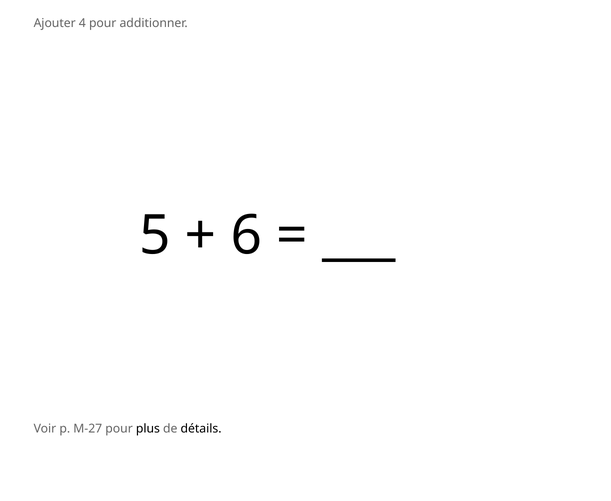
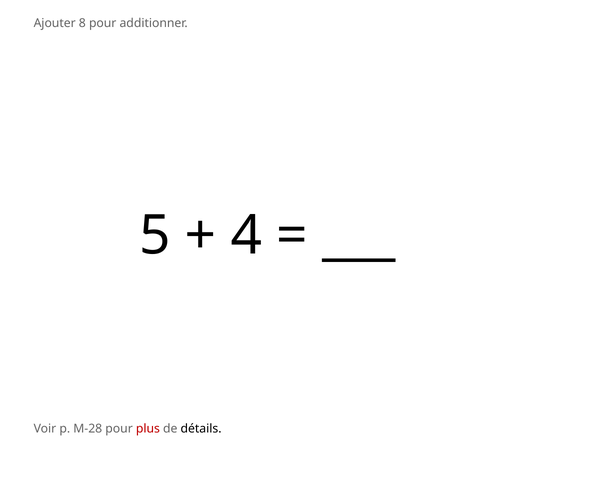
4: 4 -> 8 (82, 23)
6: 6 -> 4 (246, 236)
M-27: M-27 -> M-28 (88, 429)
plus colour: black -> red (148, 429)
